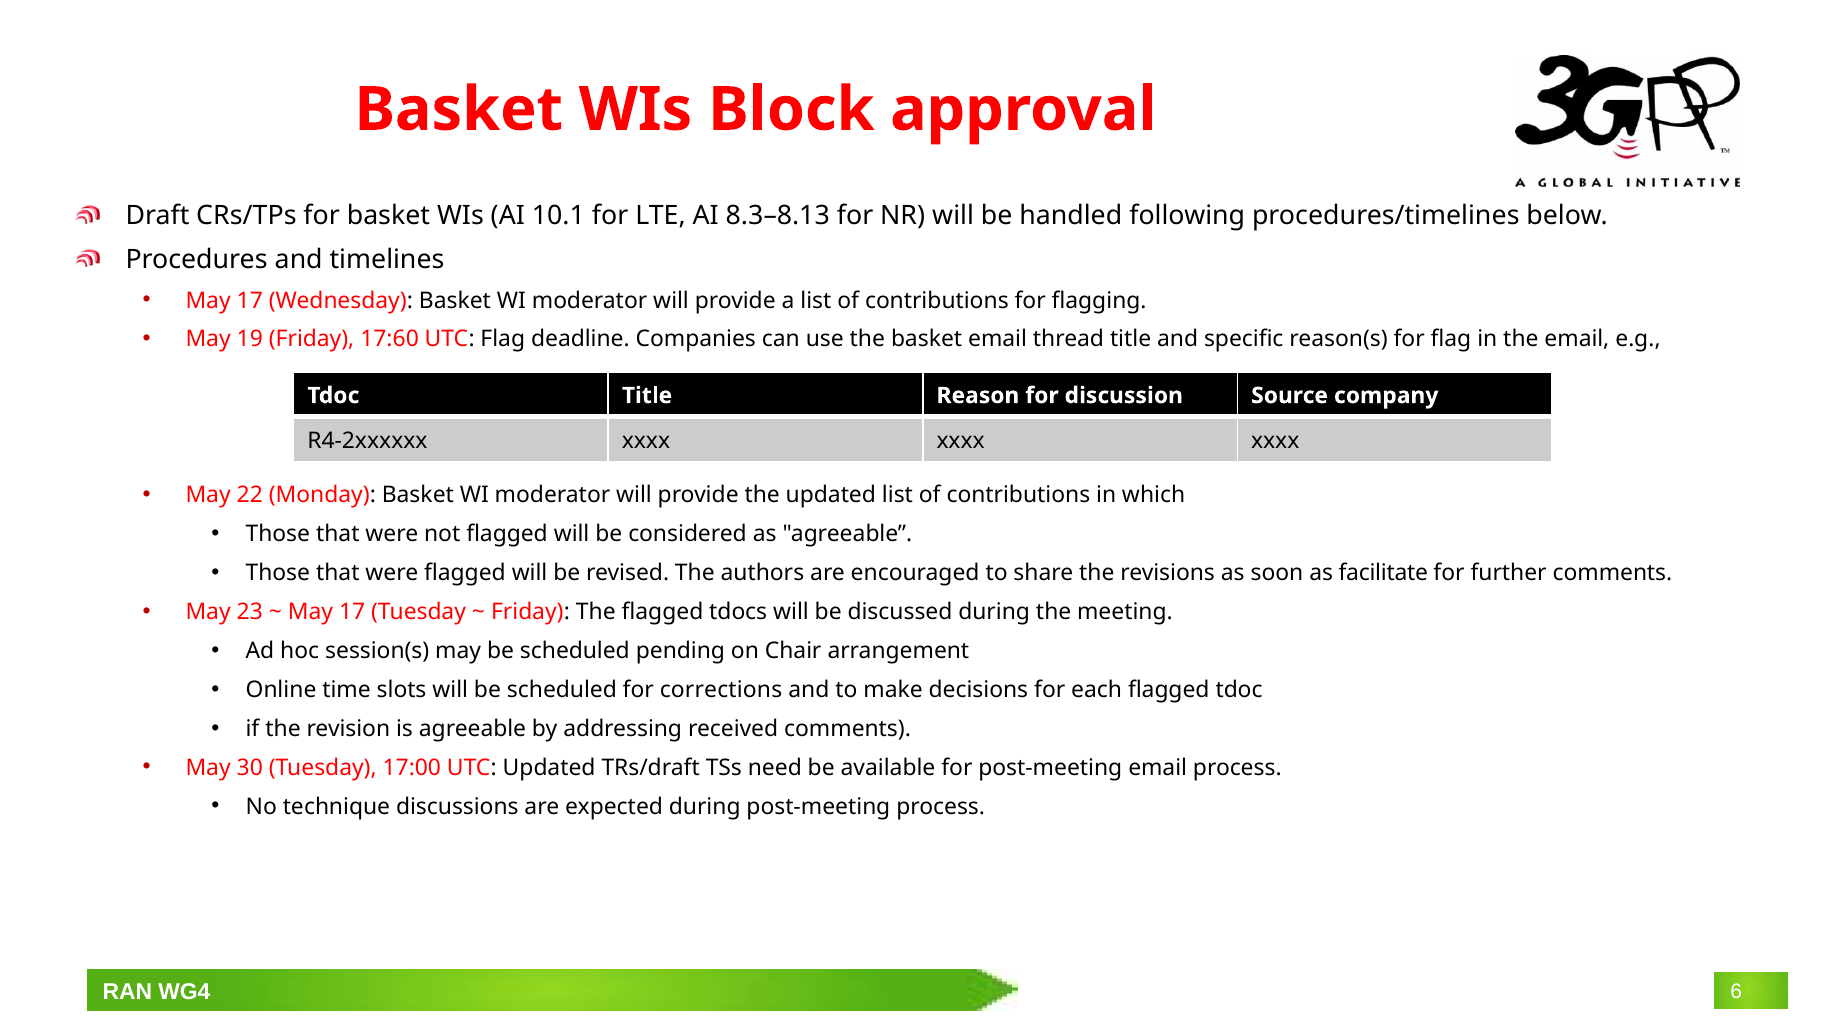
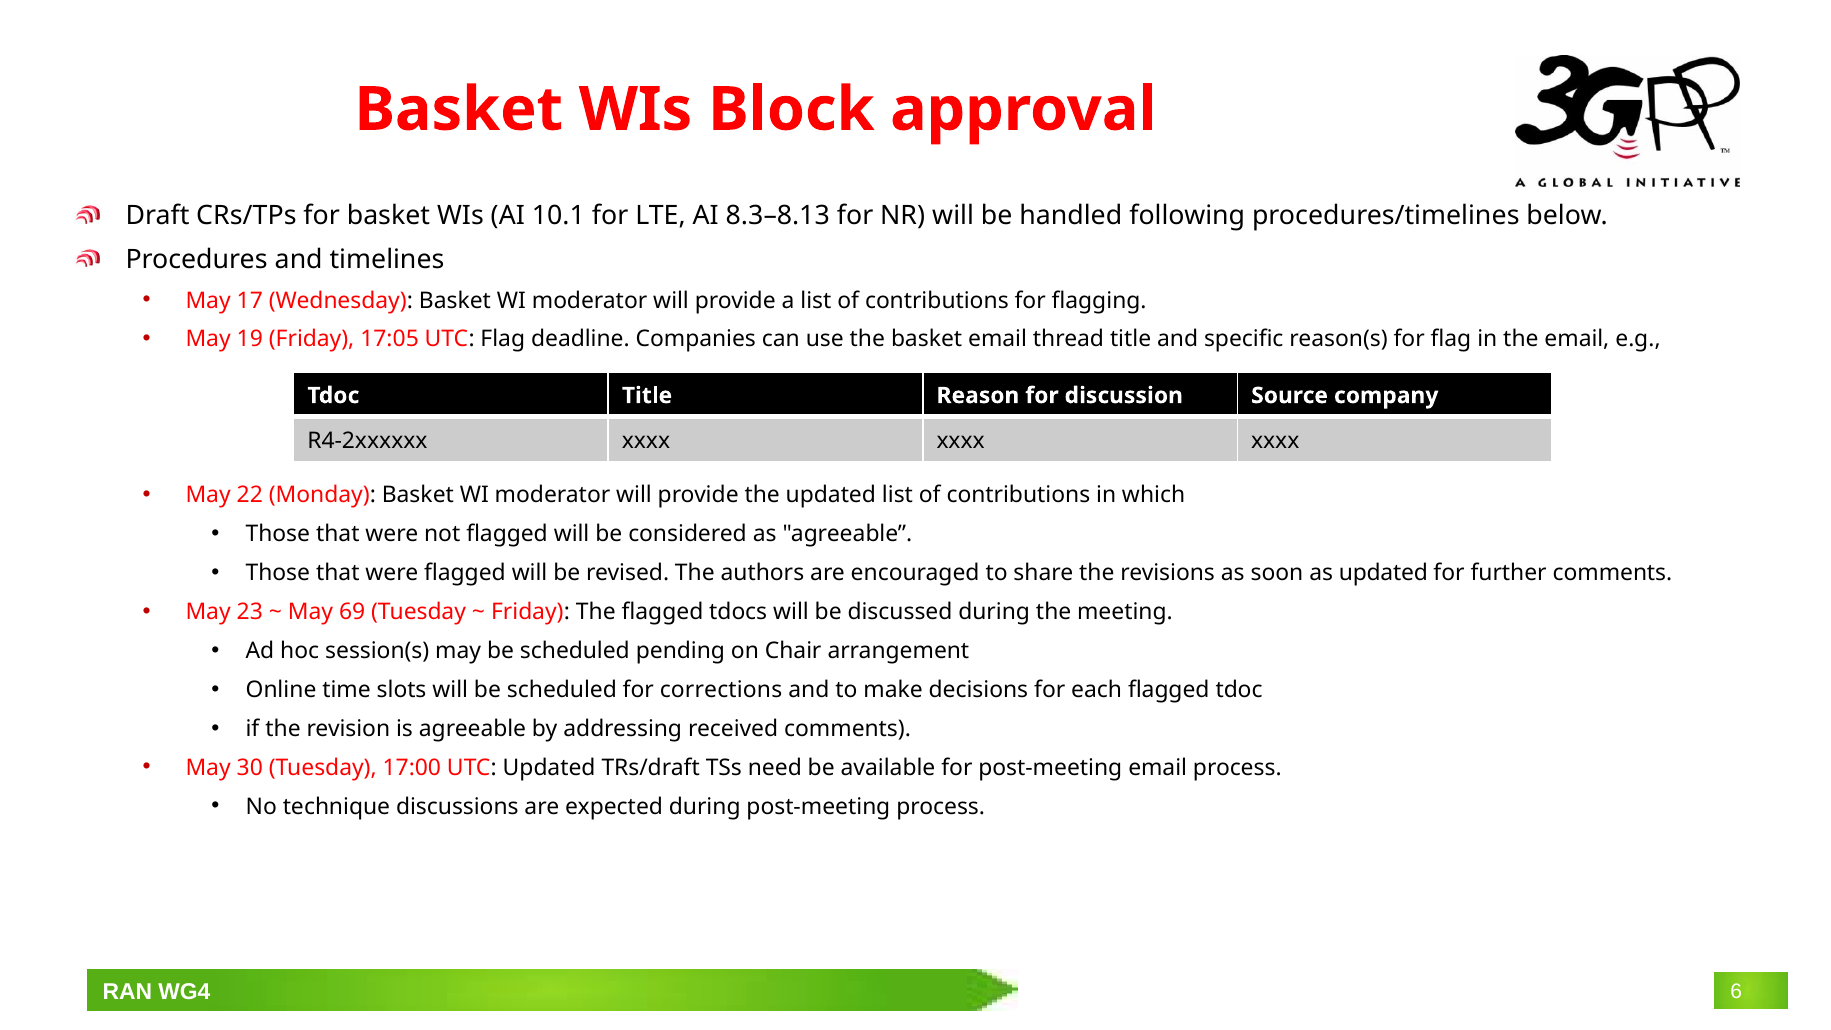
17:60: 17:60 -> 17:05 (390, 339)
as facilitate: facilitate -> updated (1383, 573)
17: 17 -> 69 (352, 612)
